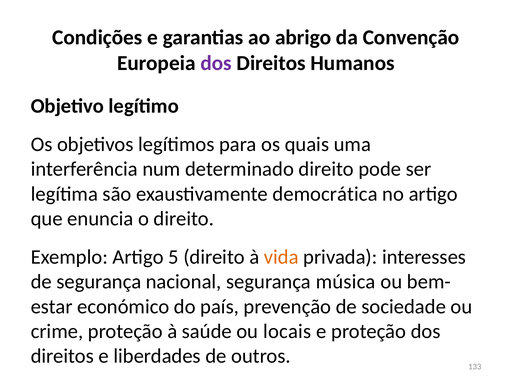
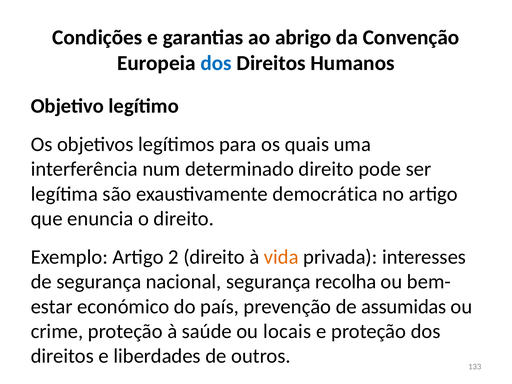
dos colour: purple -> blue (216, 63)
5: 5 -> 2 (173, 257)
música: música -> recolha (346, 282)
sociedade: sociedade -> assumidas (404, 307)
